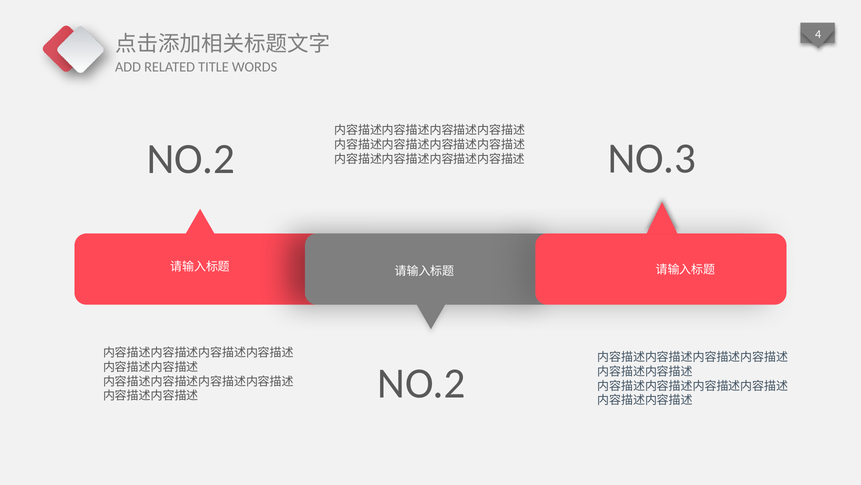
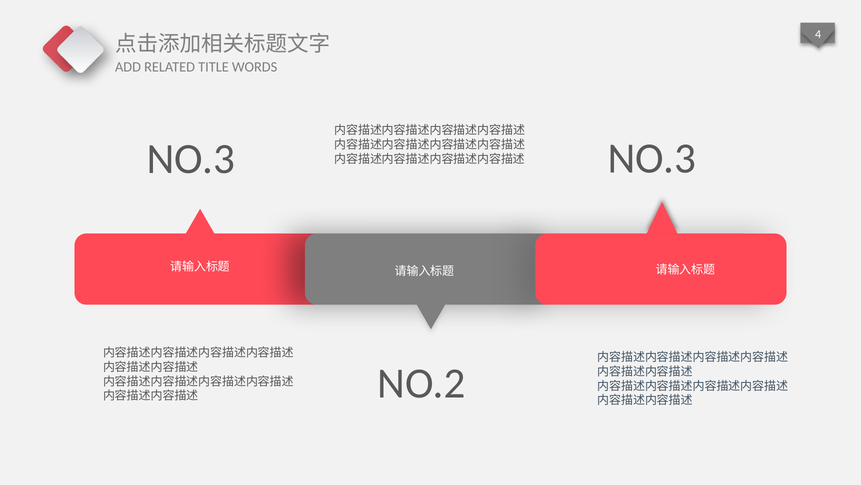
NO.2: NO.2 -> NO.3 (191, 159)
